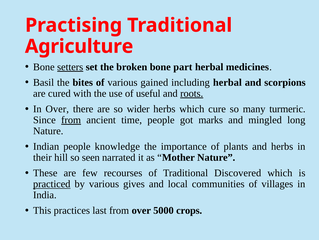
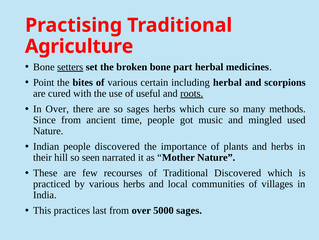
Basil: Basil -> Point (44, 82)
gained: gained -> certain (154, 82)
so wider: wider -> sages (138, 109)
turmeric: turmeric -> methods (287, 109)
from underline: present -> none (71, 120)
marks: marks -> music (211, 120)
long: long -> used (296, 120)
people knowledge: knowledge -> discovered (117, 146)
practiced underline: present -> none (52, 184)
various gives: gives -> herbs (134, 184)
5000 crops: crops -> sages (189, 210)
